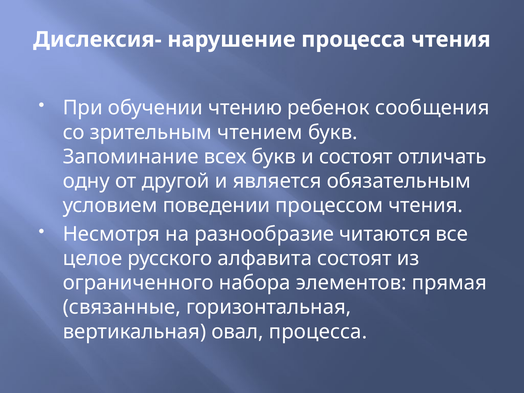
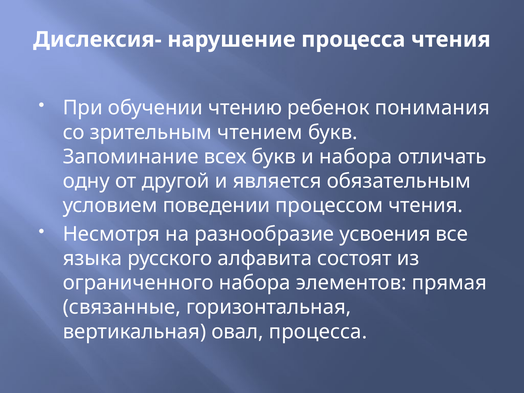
сообщения: сообщения -> понимания (432, 108)
и состоят: состоят -> набора (356, 157)
читаются: читаются -> усвоения (385, 234)
целое: целое -> языка (93, 258)
